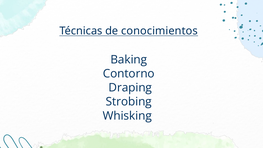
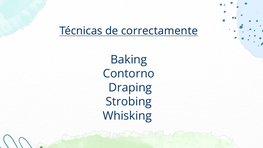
conocimientos: conocimientos -> correctamente (159, 31)
